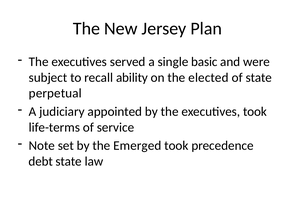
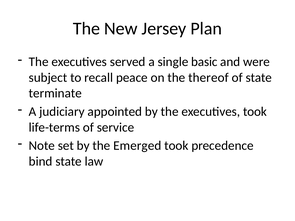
ability: ability -> peace (132, 78)
elected: elected -> thereof (208, 78)
perpetual: perpetual -> terminate (55, 93)
debt: debt -> bind (41, 162)
